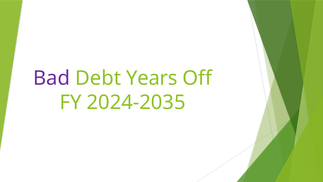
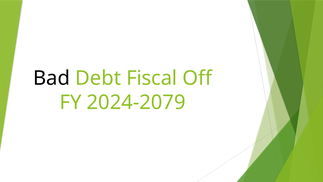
Bad colour: purple -> black (52, 78)
Years: Years -> Fiscal (152, 78)
2024-2035: 2024-2035 -> 2024-2079 (136, 102)
